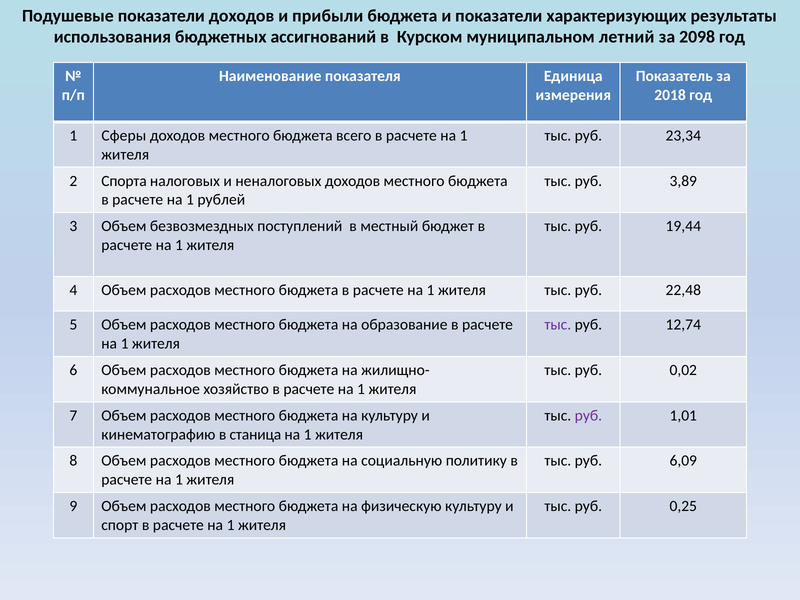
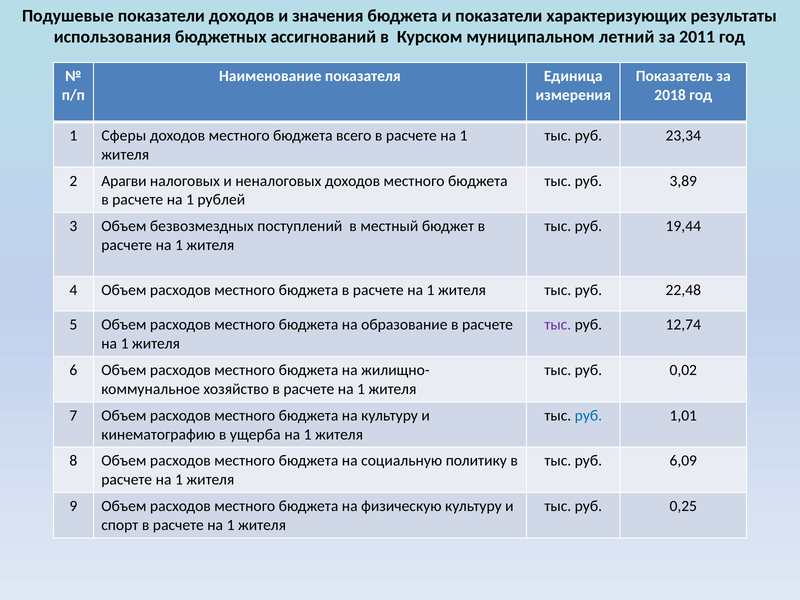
прибыли: прибыли -> значения (328, 16)
2098: 2098 -> 2011 (697, 37)
Спорта: Спорта -> Арагви (124, 181)
руб colour: purple -> blue (588, 415)
станица: станица -> ущерба (255, 434)
